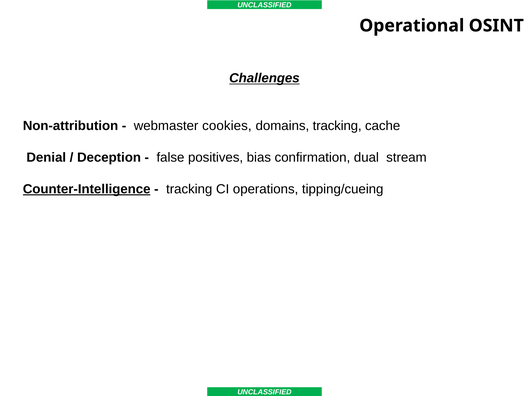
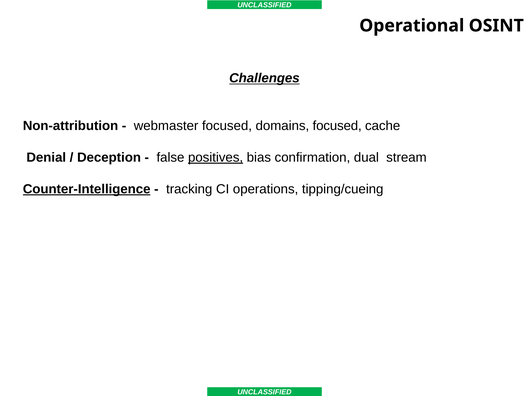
webmaster cookies: cookies -> focused (227, 126)
domains tracking: tracking -> focused (337, 126)
positives underline: none -> present (216, 158)
